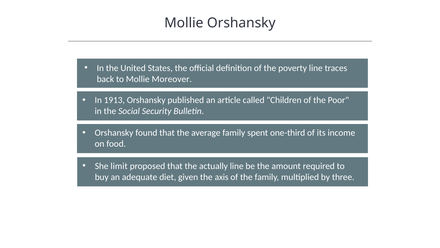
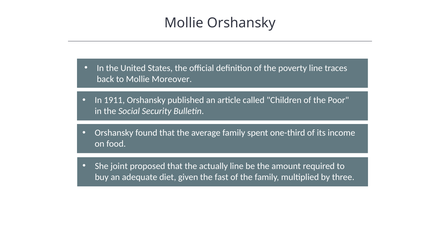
1913: 1913 -> 1911 (114, 100)
limit: limit -> joint (119, 166)
axis: axis -> fast (222, 177)
